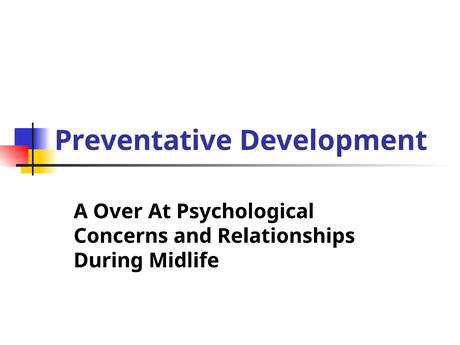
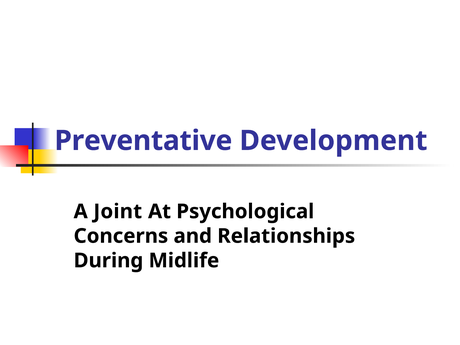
Over: Over -> Joint (118, 211)
